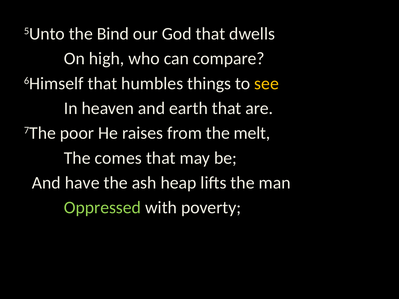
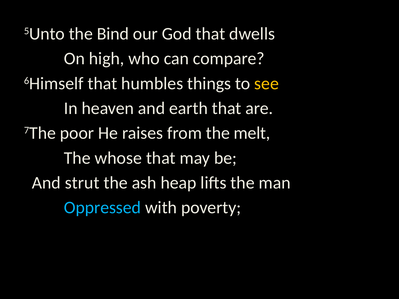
comes: comes -> whose (118, 158)
have: have -> strut (82, 183)
Oppressed colour: light green -> light blue (102, 208)
